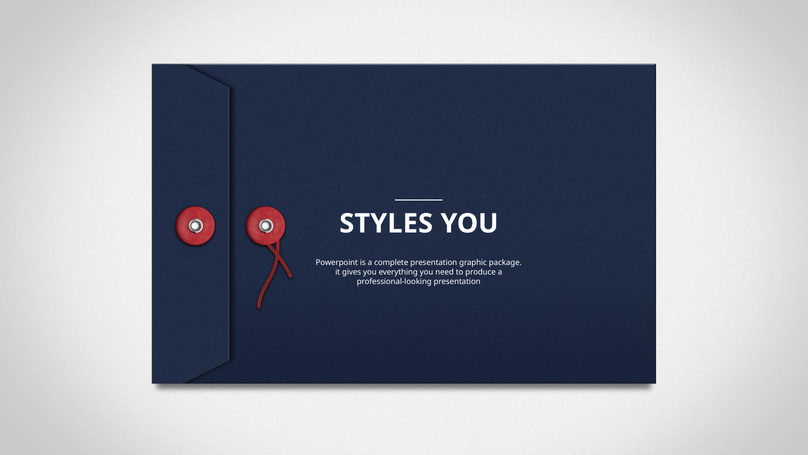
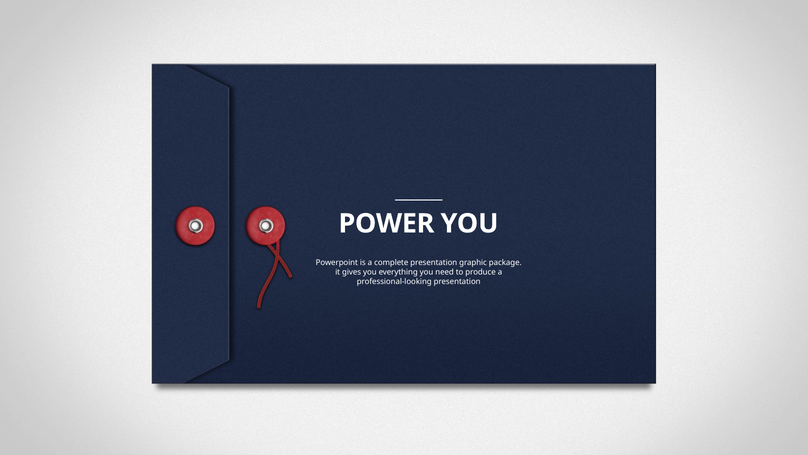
STYLES: STYLES -> POWER (386, 223)
